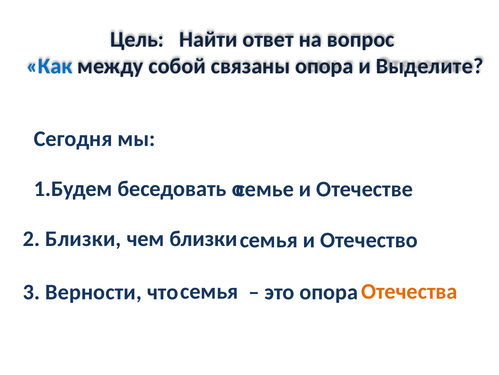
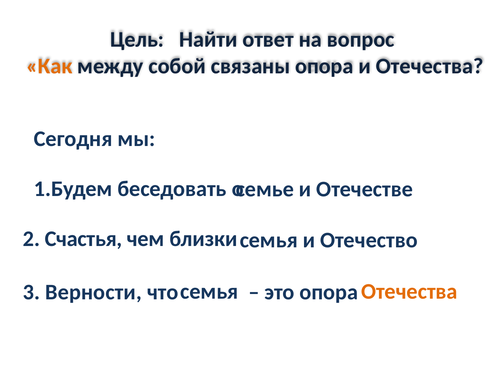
Как colour: blue -> orange (49, 66)
и Выделите: Выделите -> Отечества (430, 66)
2 Близки: Близки -> Счастья (84, 238)
